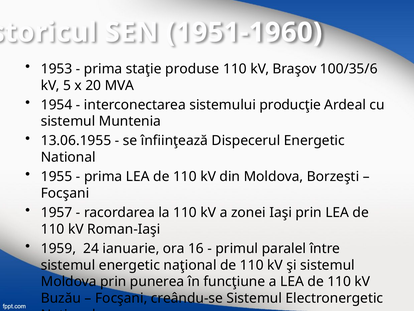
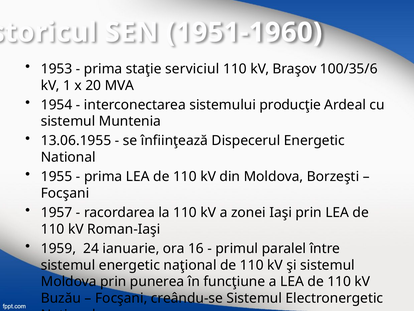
produse: produse -> serviciul (192, 69)
5: 5 -> 1 (67, 85)
